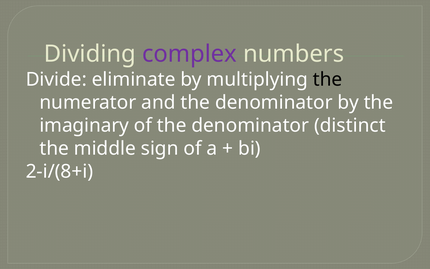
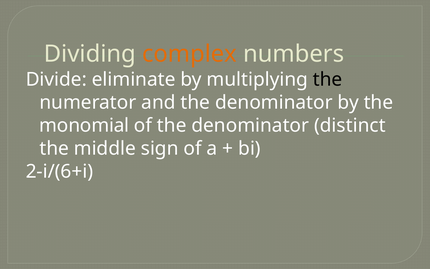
complex colour: purple -> orange (190, 54)
imaginary: imaginary -> monomial (84, 125)
2-i/(8+i: 2-i/(8+i -> 2-i/(6+i (59, 171)
